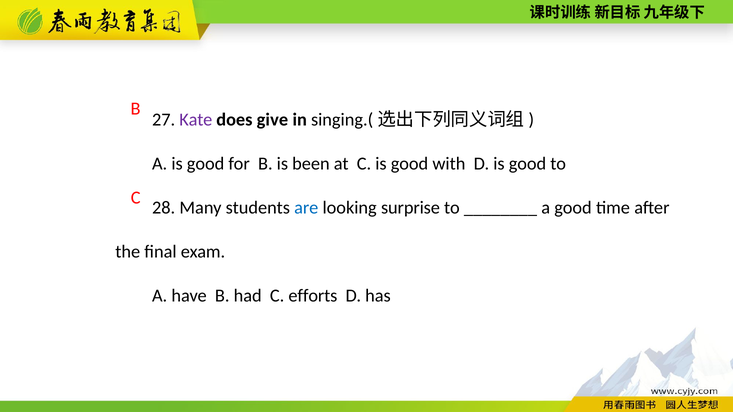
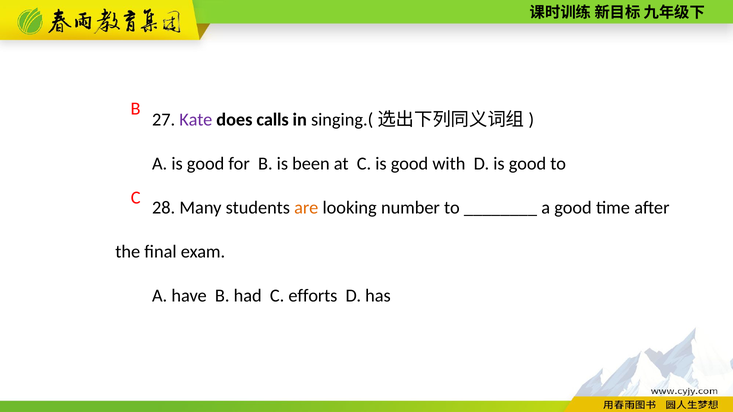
give: give -> calls (273, 120)
are colour: blue -> orange (306, 208)
surprise: surprise -> number (410, 208)
